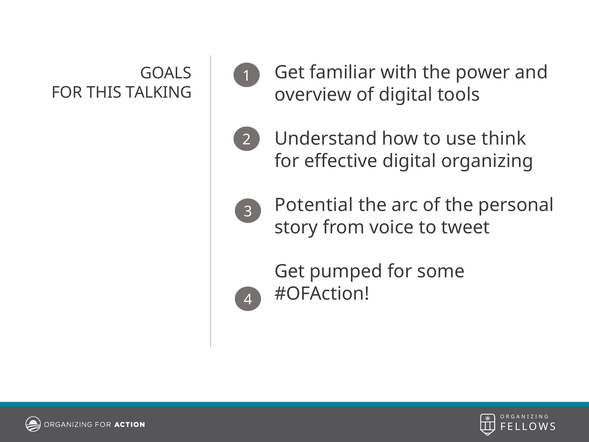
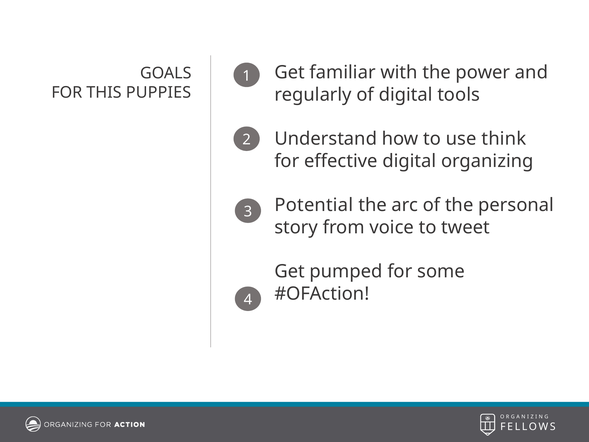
TALKING: TALKING -> PUPPIES (159, 92)
overview: overview -> regularly (313, 95)
